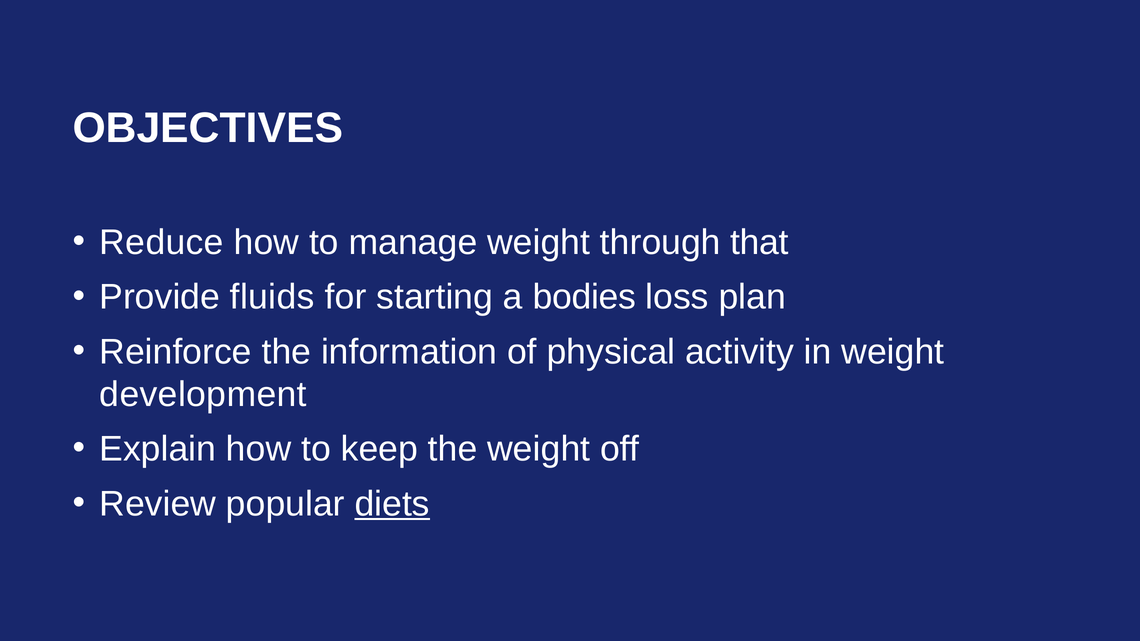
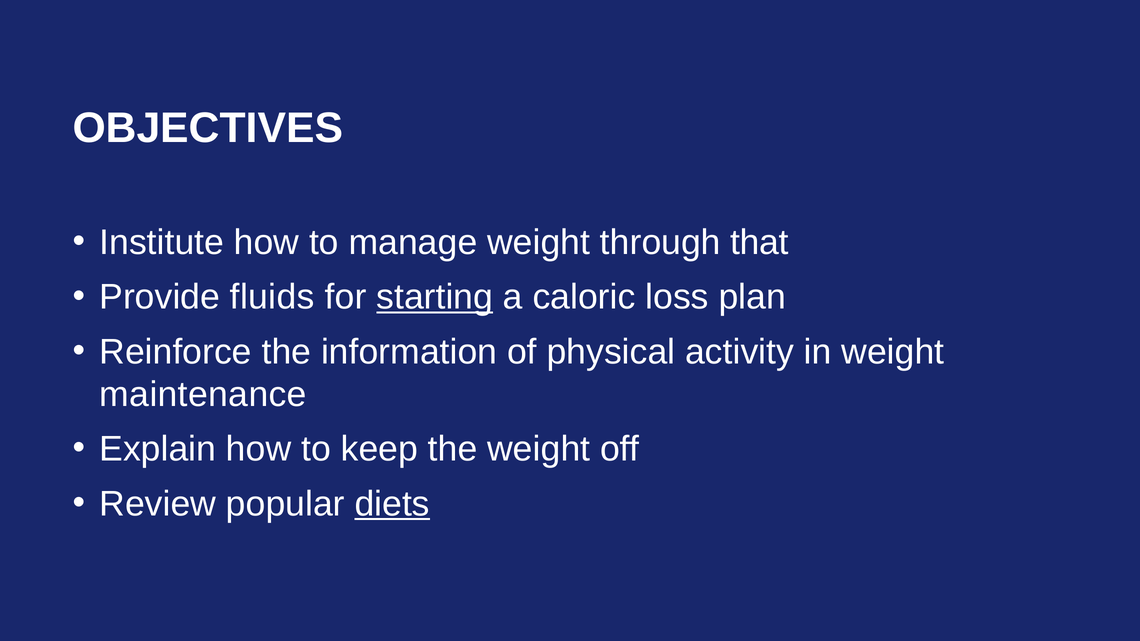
Reduce: Reduce -> Institute (162, 243)
starting underline: none -> present (435, 297)
bodies: bodies -> caloric (584, 297)
development: development -> maintenance (203, 395)
